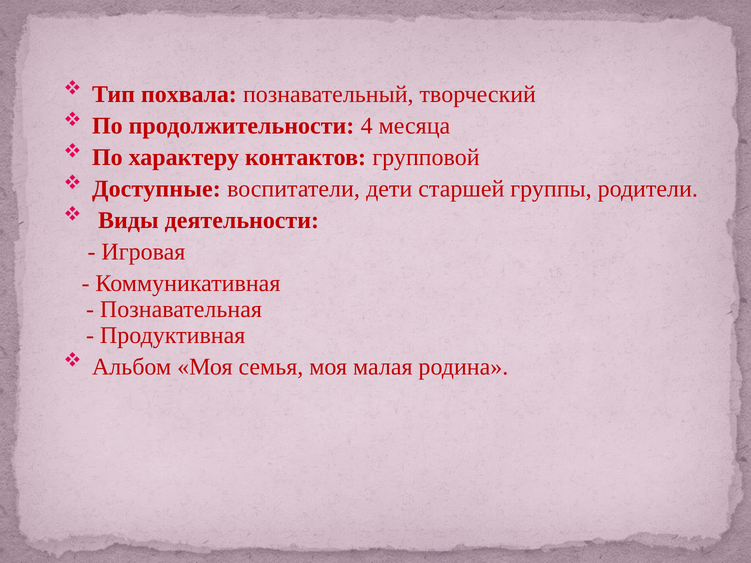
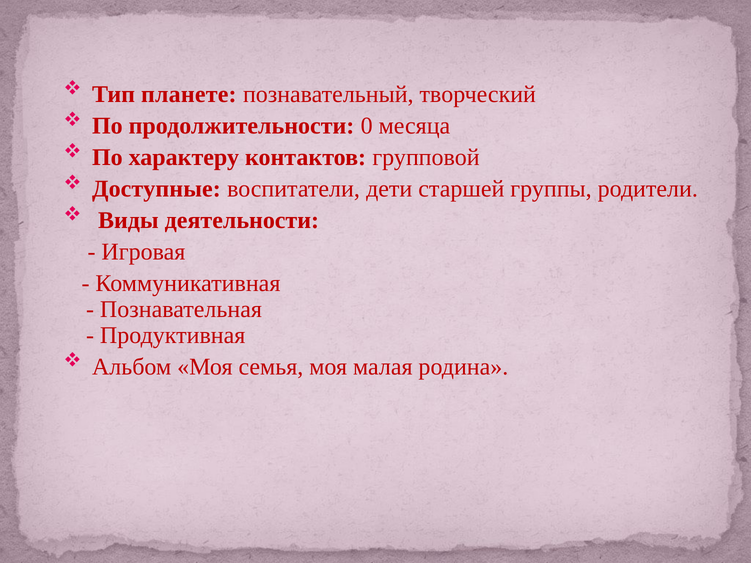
похвала: похвала -> планете (189, 94)
4: 4 -> 0 (367, 126)
